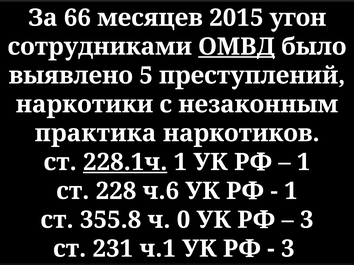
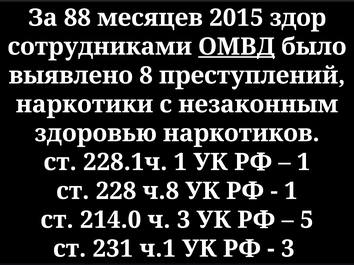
66: 66 -> 88 (77, 18)
угон: угон -> здор (298, 18)
5: 5 -> 8 (146, 76)
практика: практика -> здоровью (96, 134)
228.1ч underline: present -> none (125, 162)
ч.6: ч.6 -> ч.8 (161, 191)
355.8: 355.8 -> 214.0 (111, 220)
ч 0: 0 -> 3 (184, 220)
3: 3 -> 5 (307, 220)
